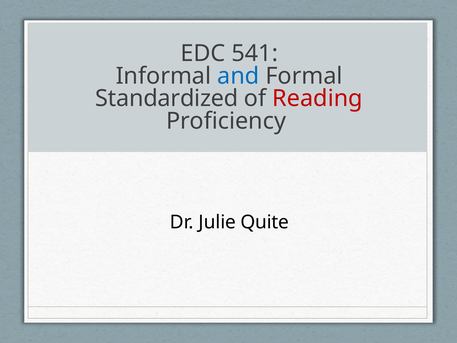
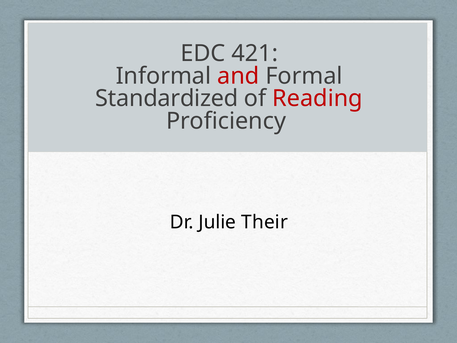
541: 541 -> 421 (255, 53)
and colour: blue -> red (238, 76)
Quite: Quite -> Their (265, 222)
